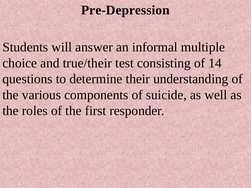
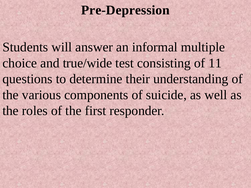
true/their: true/their -> true/wide (87, 63)
14: 14 -> 11 (215, 63)
